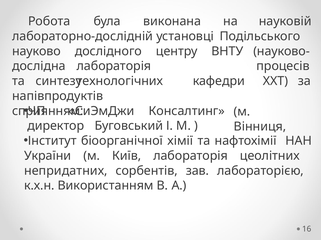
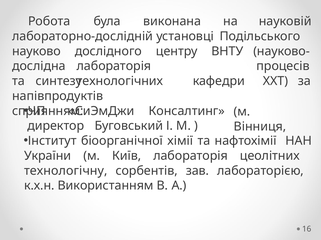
непридатних: непридатних -> технологічну (66, 171)
